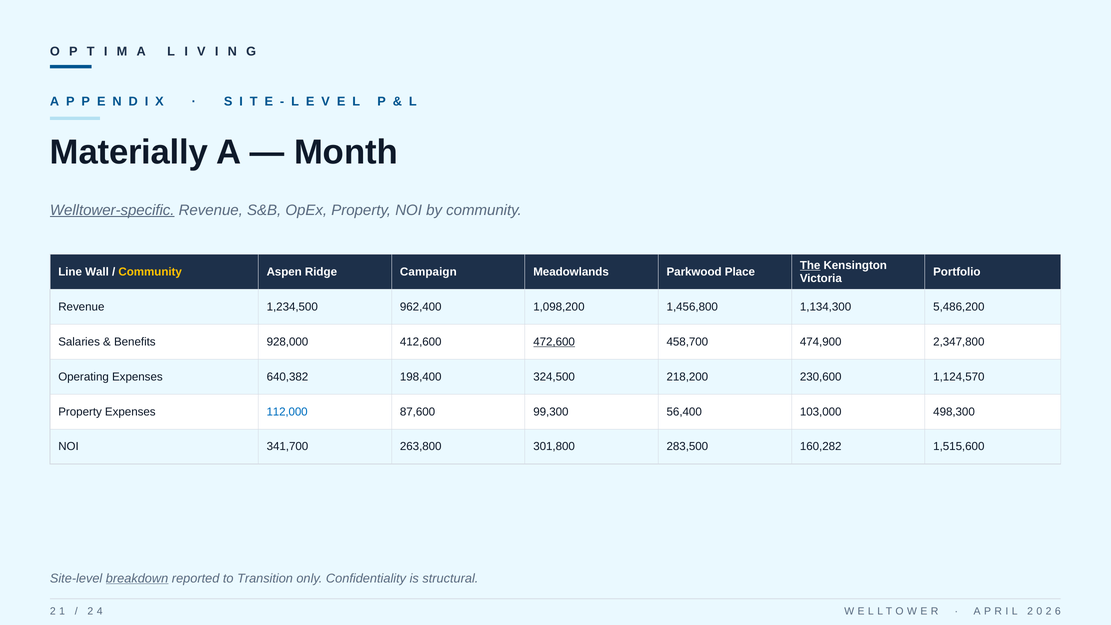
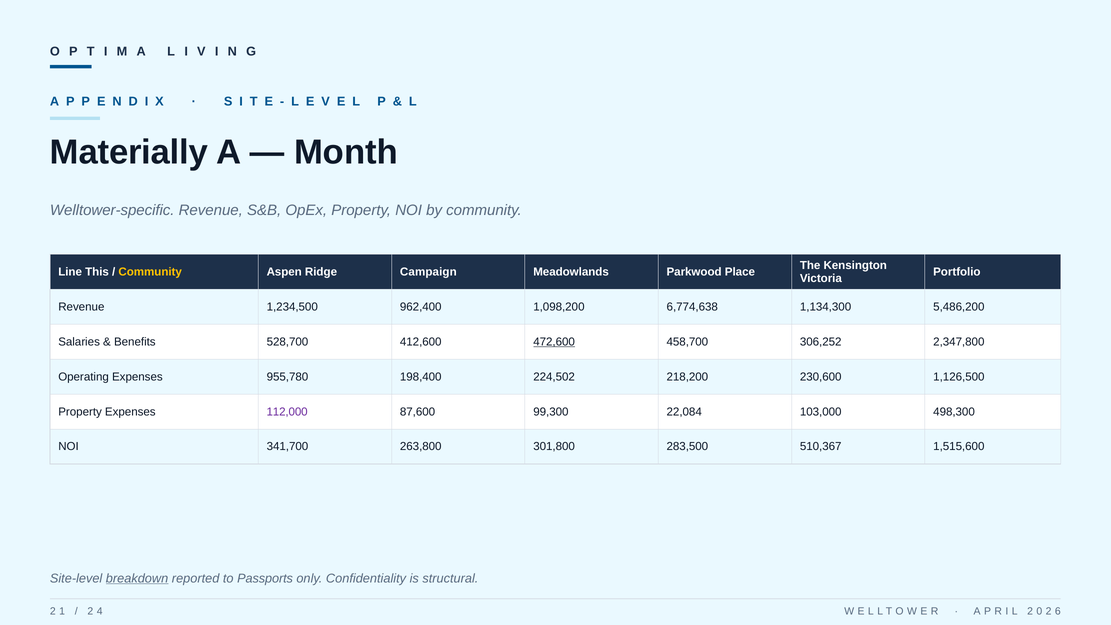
Welltower-specific underline: present -> none (112, 210)
The underline: present -> none (810, 265)
Wall: Wall -> This (97, 272)
1,456,800: 1,456,800 -> 6,774,638 (692, 307)
928,000: 928,000 -> 528,700 (287, 342)
474,900: 474,900 -> 306,252 (821, 342)
640,382: 640,382 -> 955,780 (287, 377)
324,500: 324,500 -> 224,502 (554, 377)
1,124,570: 1,124,570 -> 1,126,500 (959, 377)
112,000 colour: blue -> purple (287, 412)
56,400: 56,400 -> 22,084 (684, 412)
160,282: 160,282 -> 510,367 (821, 447)
Transition: Transition -> Passports (265, 578)
